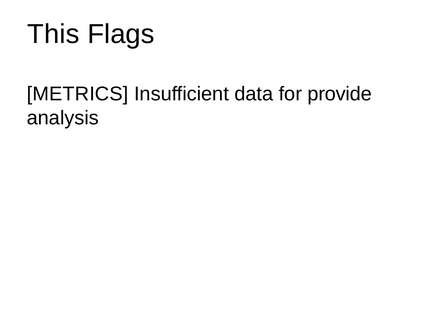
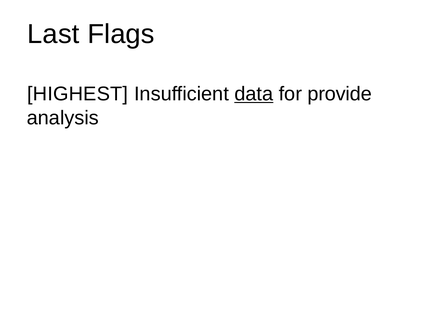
This: This -> Last (53, 34)
METRICS: METRICS -> HIGHEST (78, 94)
data underline: none -> present (254, 94)
